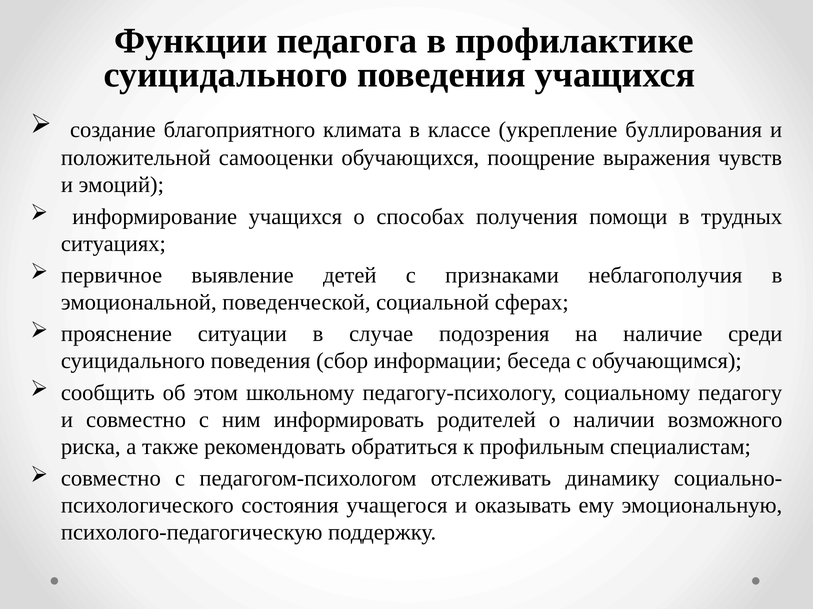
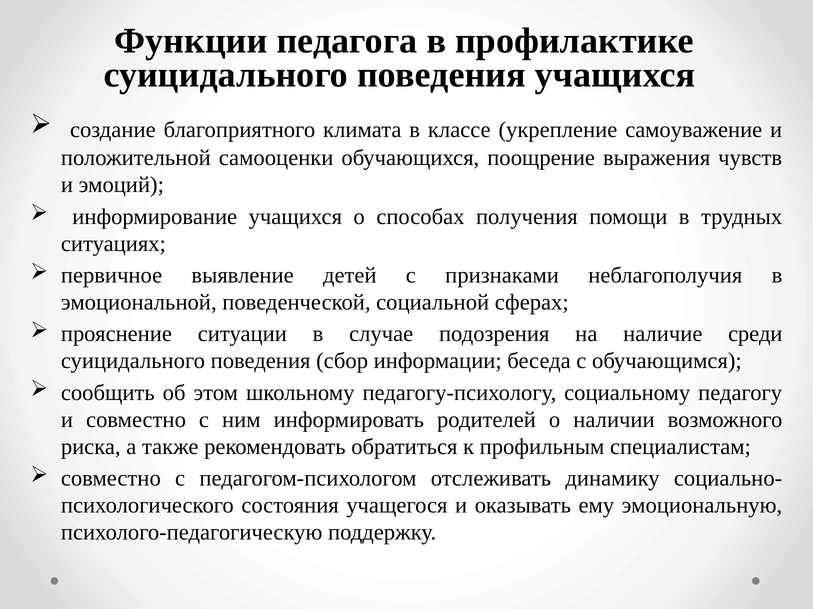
буллирования: буллирования -> самоуважение (694, 130)
